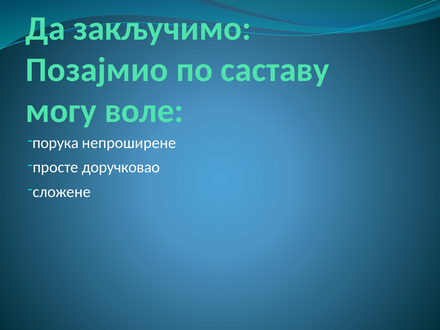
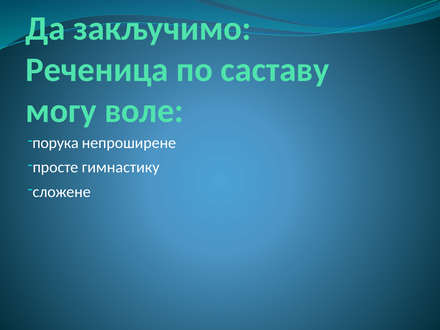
Позајмио: Позајмио -> Реченица (97, 70)
доручковао: доручковао -> гимнастику (121, 167)
